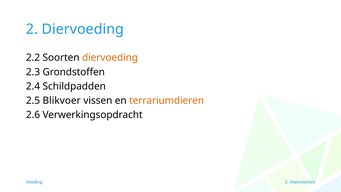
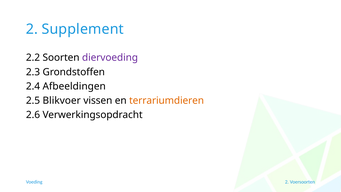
2 Diervoeding: Diervoeding -> Supplement (83, 29)
diervoeding colour: orange -> purple (110, 58)
Schildpadden: Schildpadden -> Afbeeldingen (74, 86)
